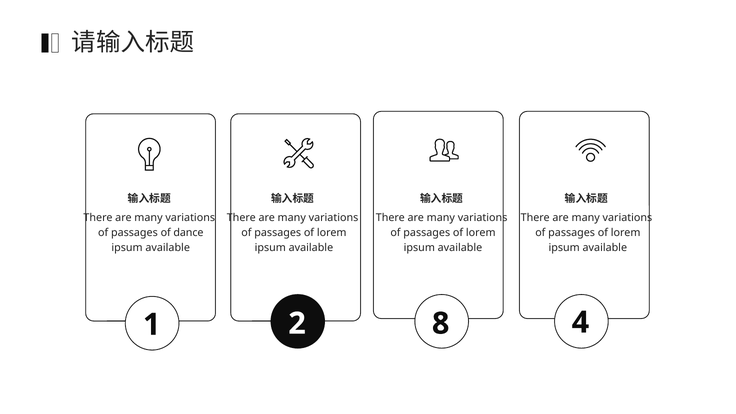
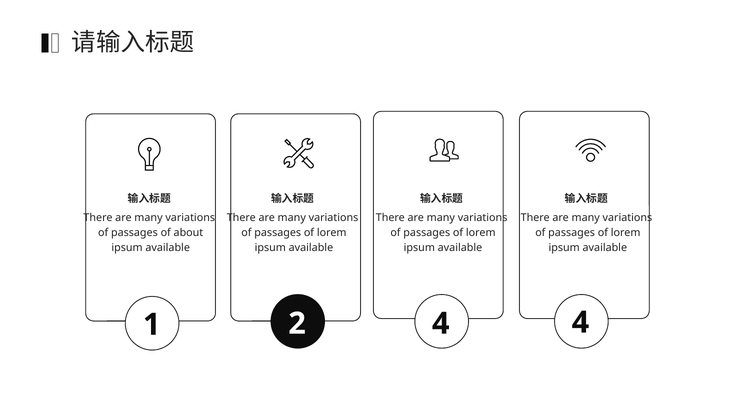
dance: dance -> about (188, 233)
2 8: 8 -> 4 (441, 324)
